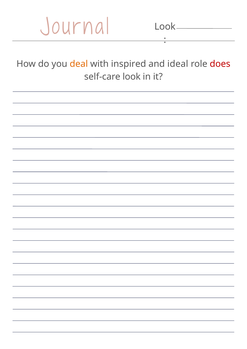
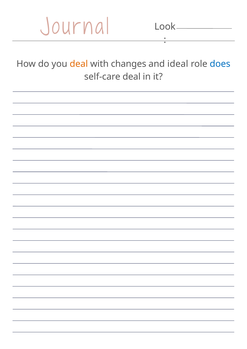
inspired: inspired -> changes (129, 64)
does colour: red -> blue (220, 64)
self-care look: look -> deal (132, 77)
